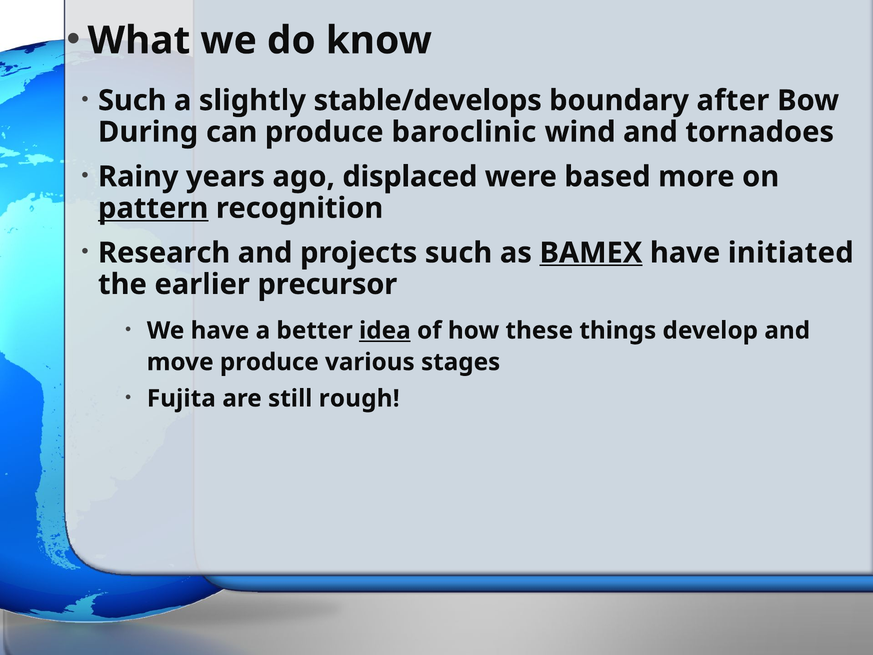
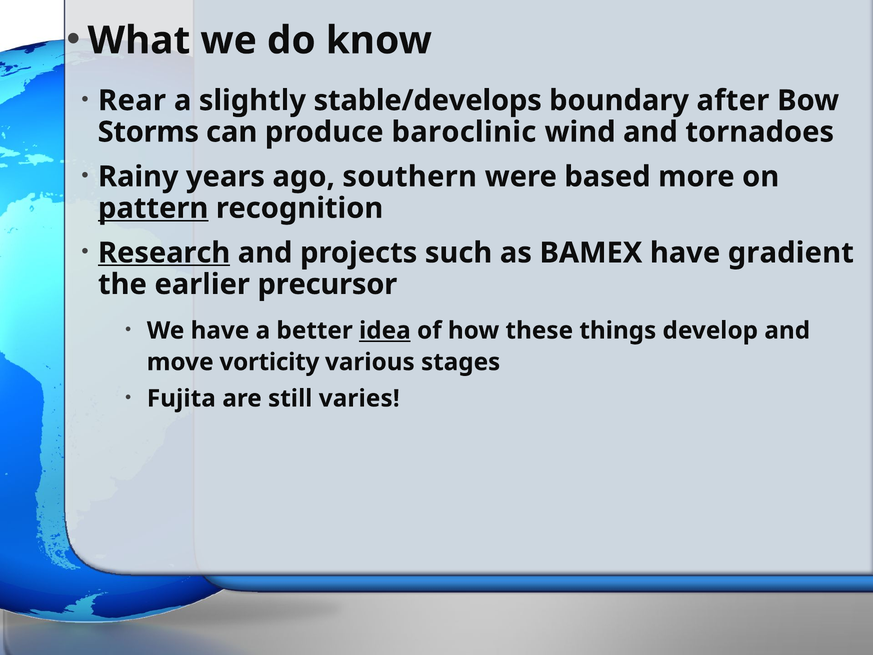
Such: Such -> Rear (132, 100)
During: During -> Storms (148, 132)
displaced: displaced -> southern (410, 177)
Research underline: none -> present (164, 253)
BAMEX underline: present -> none (591, 253)
initiated: initiated -> gradient (791, 253)
move produce: produce -> vorticity (269, 362)
rough: rough -> varies (359, 398)
